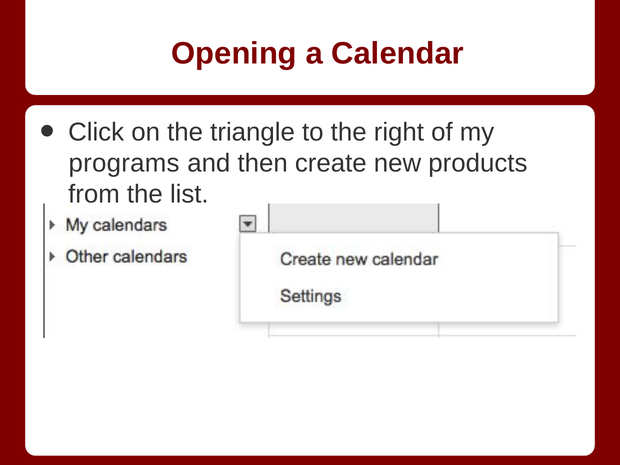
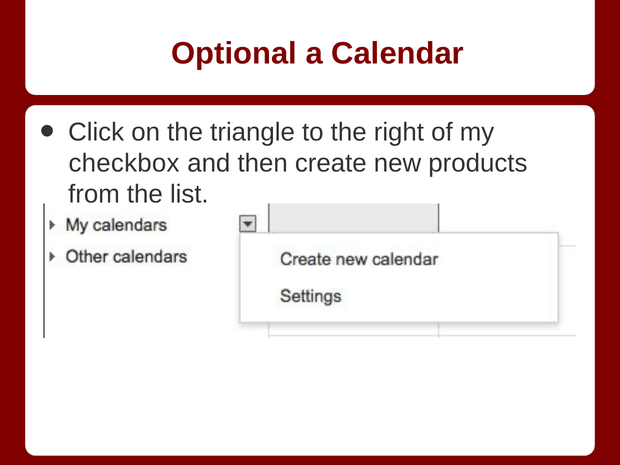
Opening: Opening -> Optional (234, 54)
programs: programs -> checkbox (124, 163)
